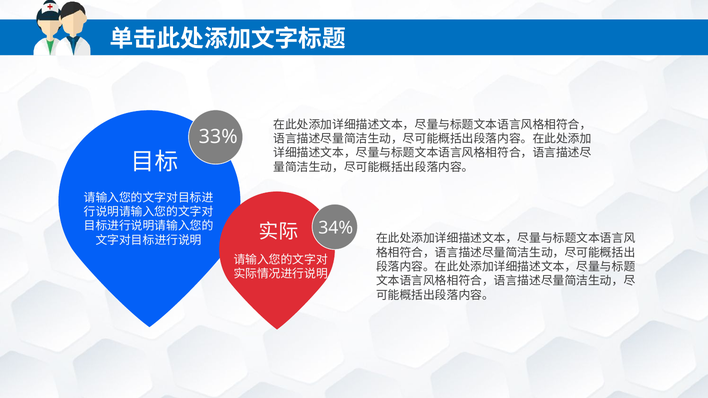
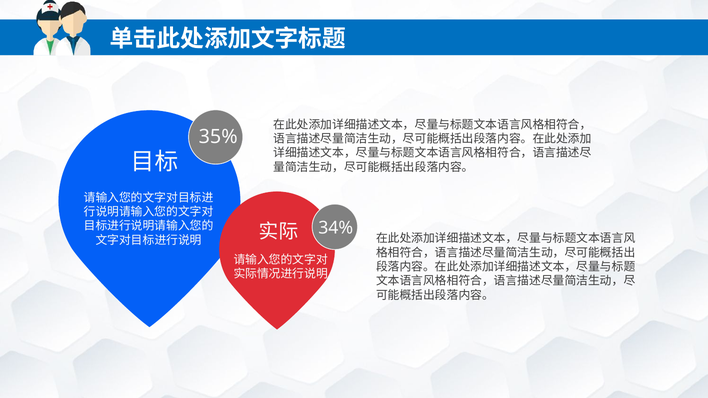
33%: 33% -> 35% (218, 137)
